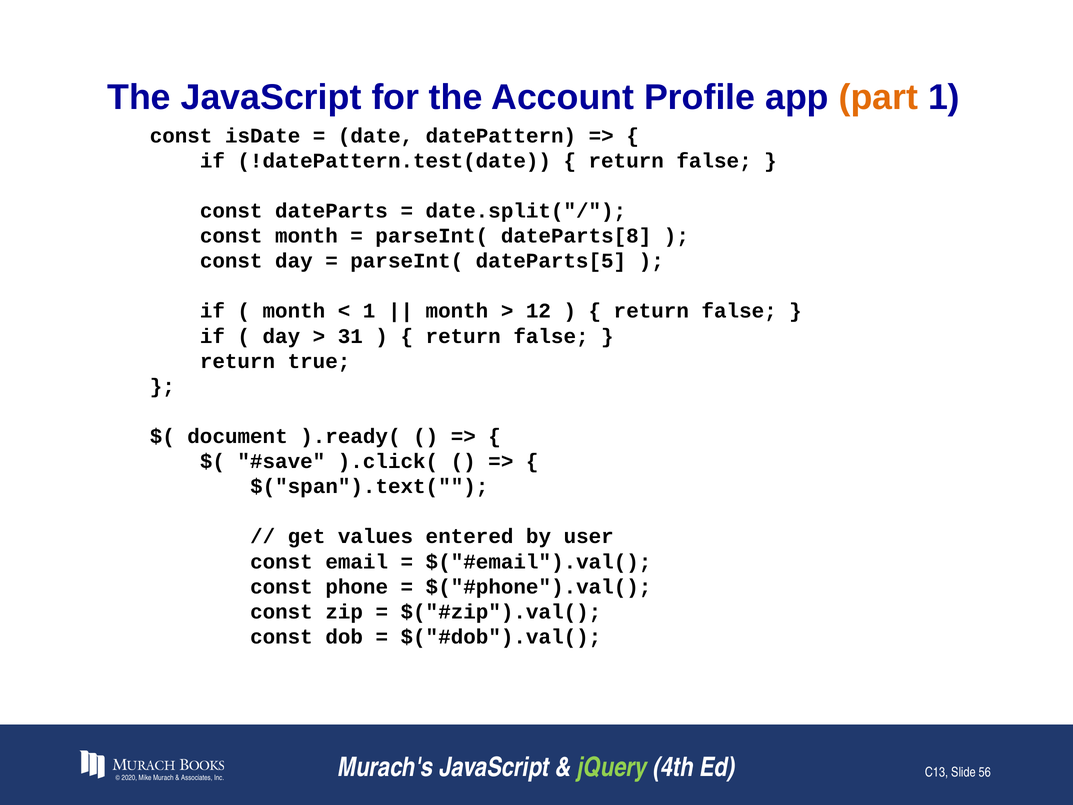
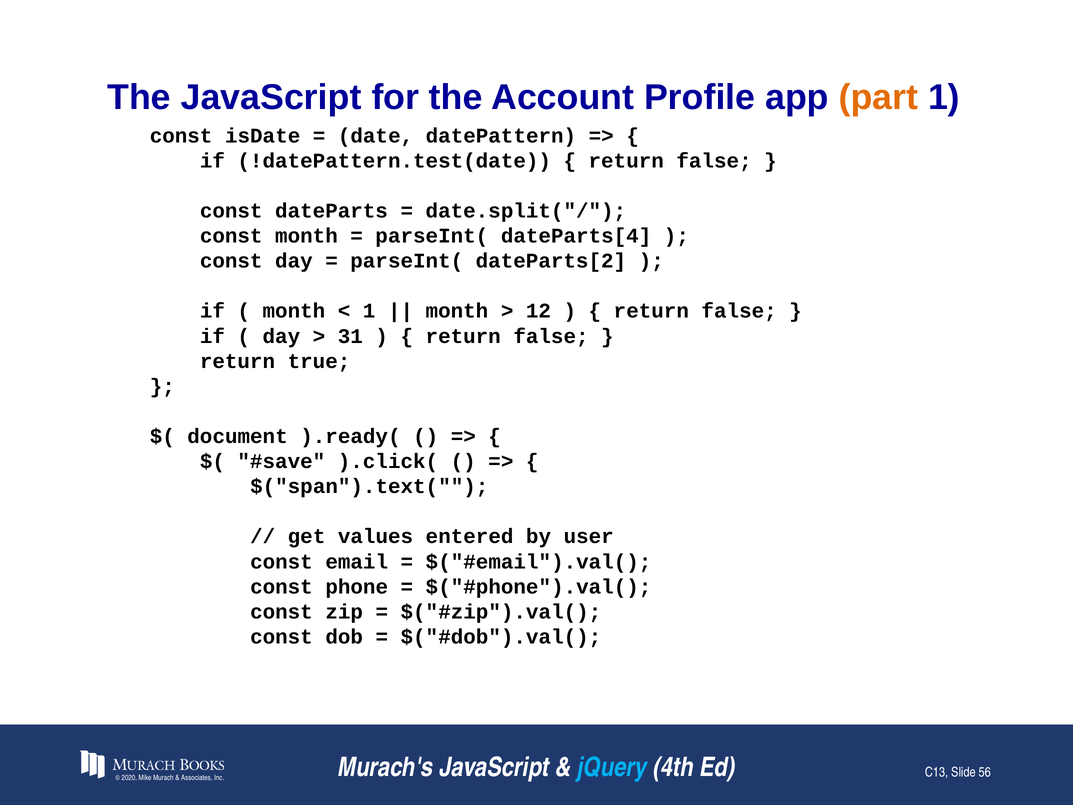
dateParts[8: dateParts[8 -> dateParts[4 (576, 236)
dateParts[5: dateParts[5 -> dateParts[2 (551, 261)
jQuery colour: light green -> light blue (612, 767)
